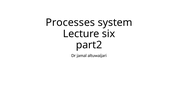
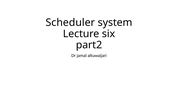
Processes: Processes -> Scheduler (70, 23)
